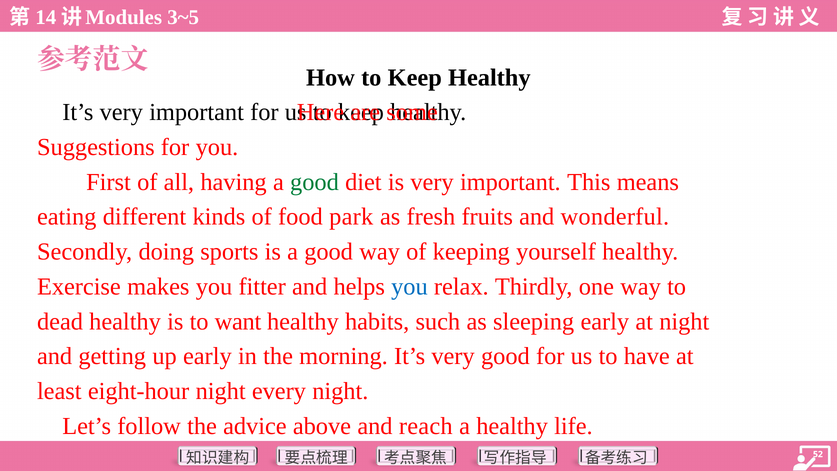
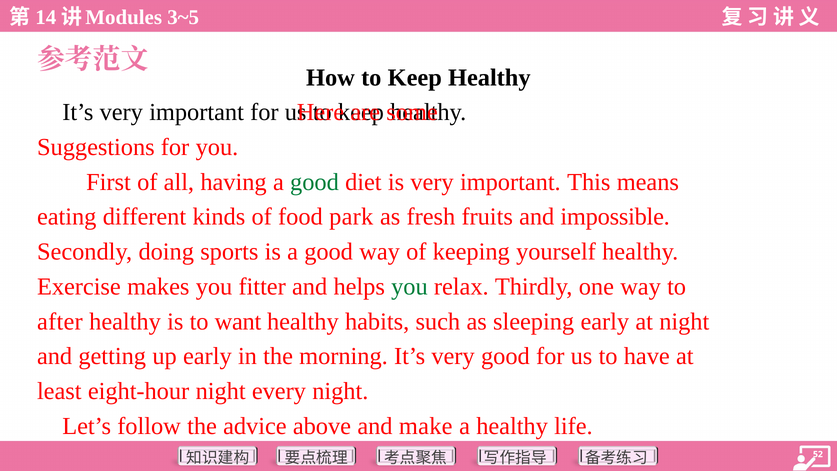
wonderful: wonderful -> impossible (615, 217)
you colour: blue -> green (409, 286)
dead: dead -> after (60, 321)
reach: reach -> make (426, 426)
